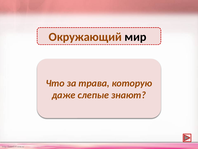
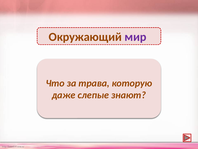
мир colour: black -> purple (135, 37)
